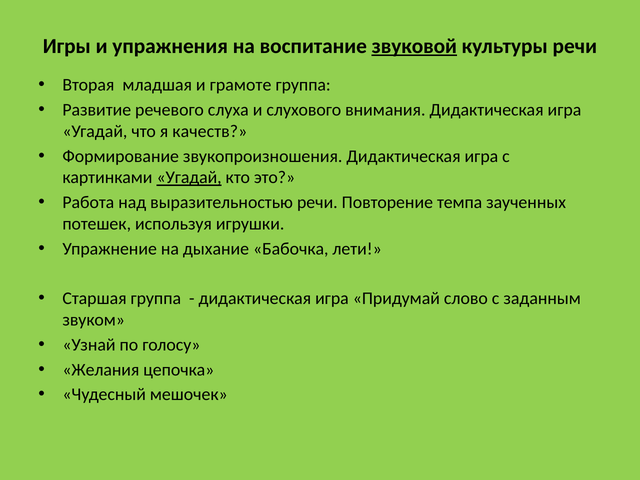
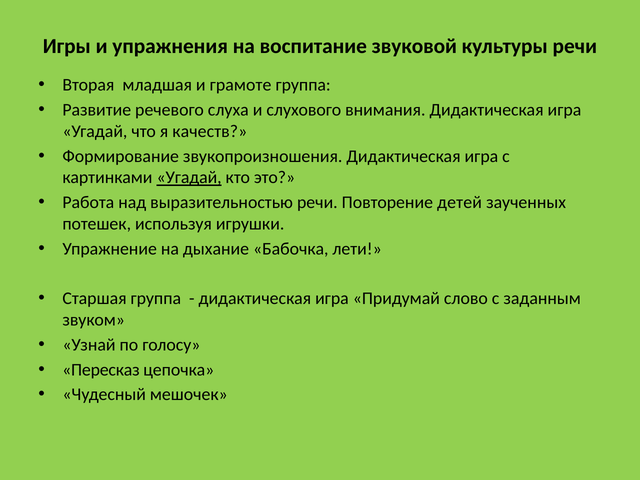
звуковой underline: present -> none (414, 46)
темпа: темпа -> детей (459, 202)
Желания: Желания -> Пересказ (101, 370)
